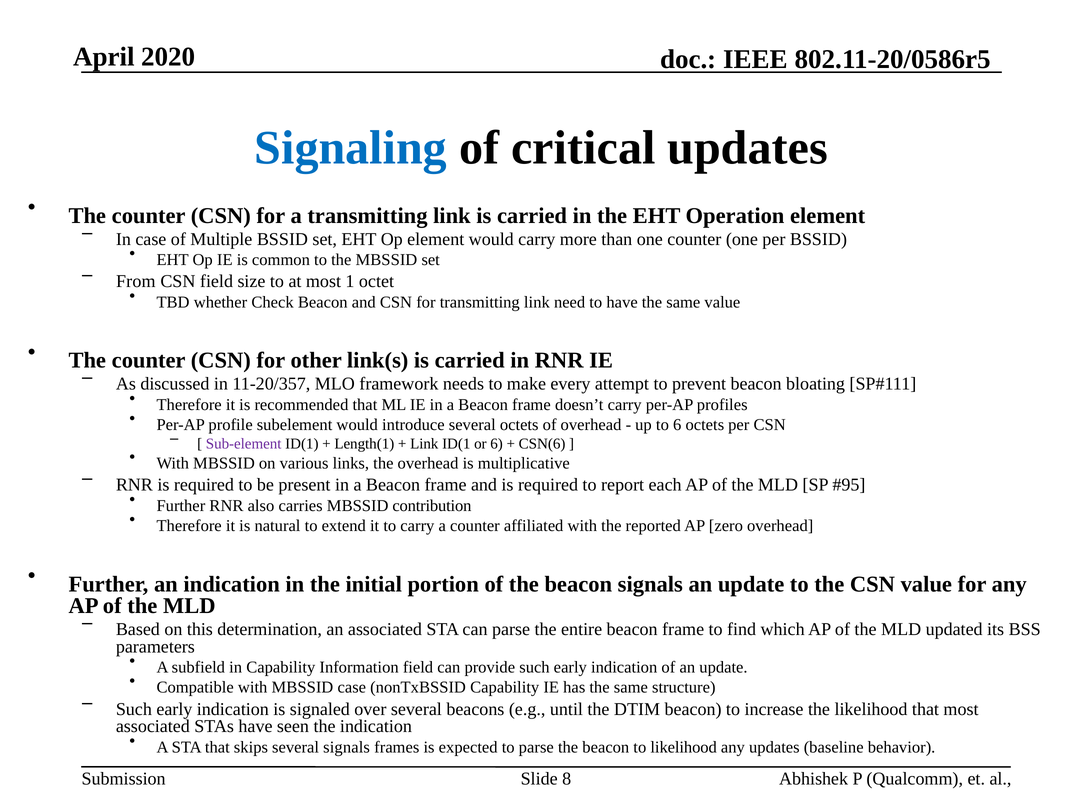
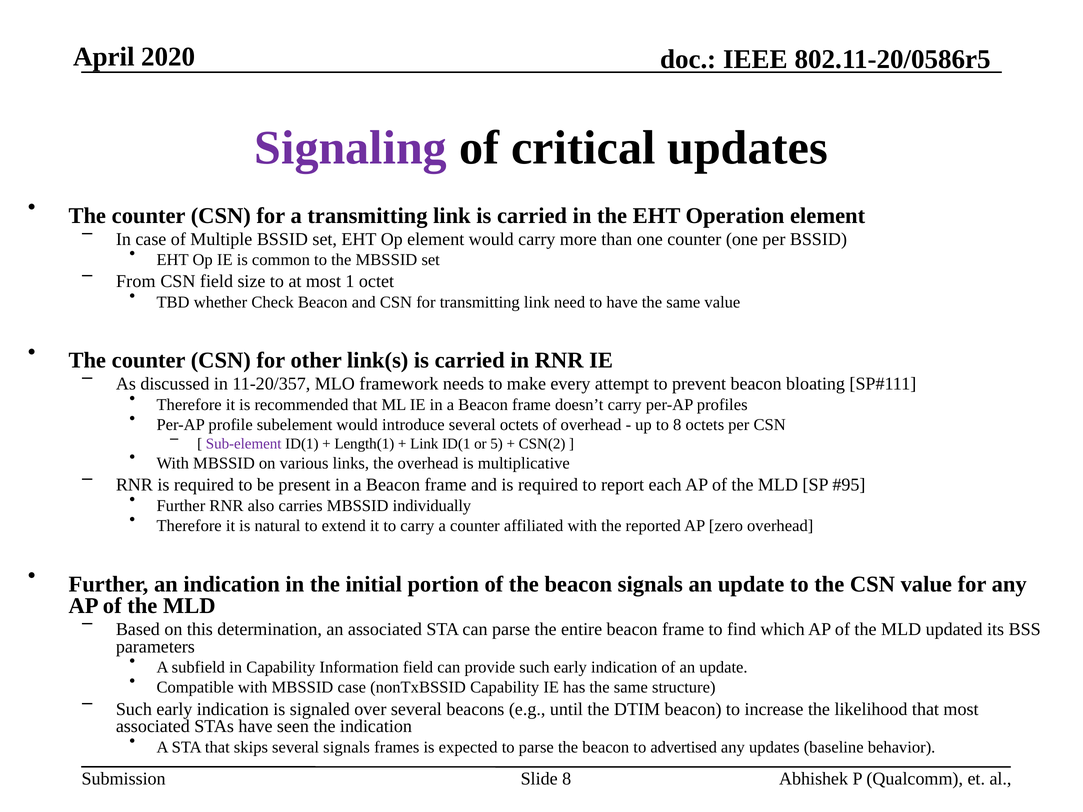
Signaling colour: blue -> purple (351, 148)
to 6: 6 -> 8 (677, 425)
or 6: 6 -> 5 (497, 444)
CSN(6: CSN(6 -> CSN(2 (542, 444)
contribution: contribution -> individually (432, 506)
to likelihood: likelihood -> advertised (684, 747)
